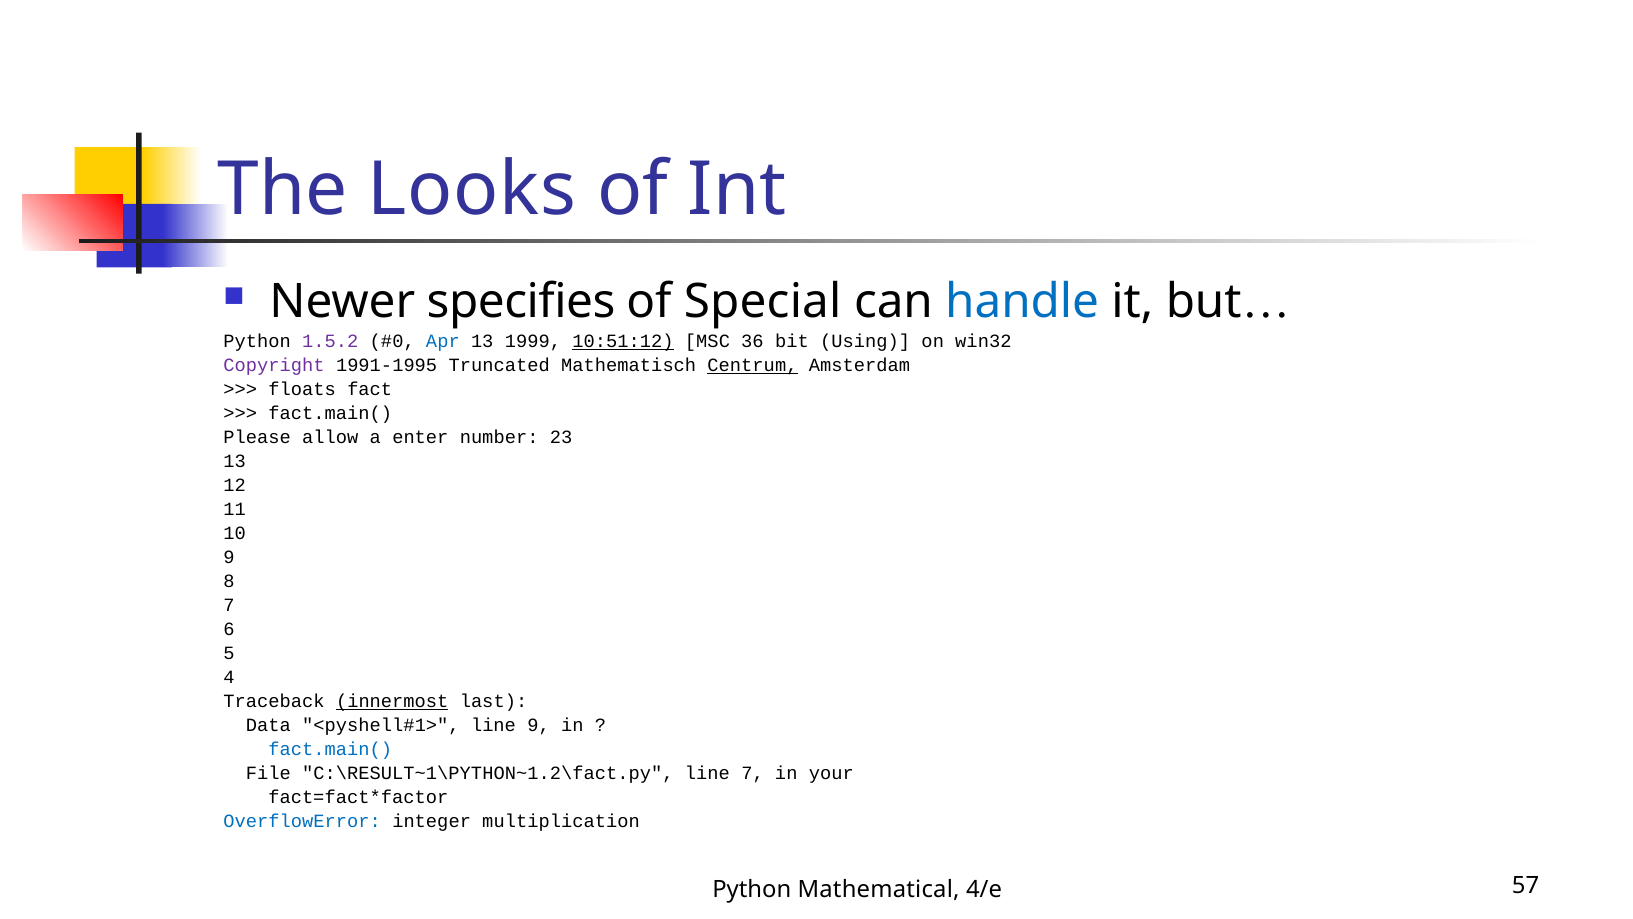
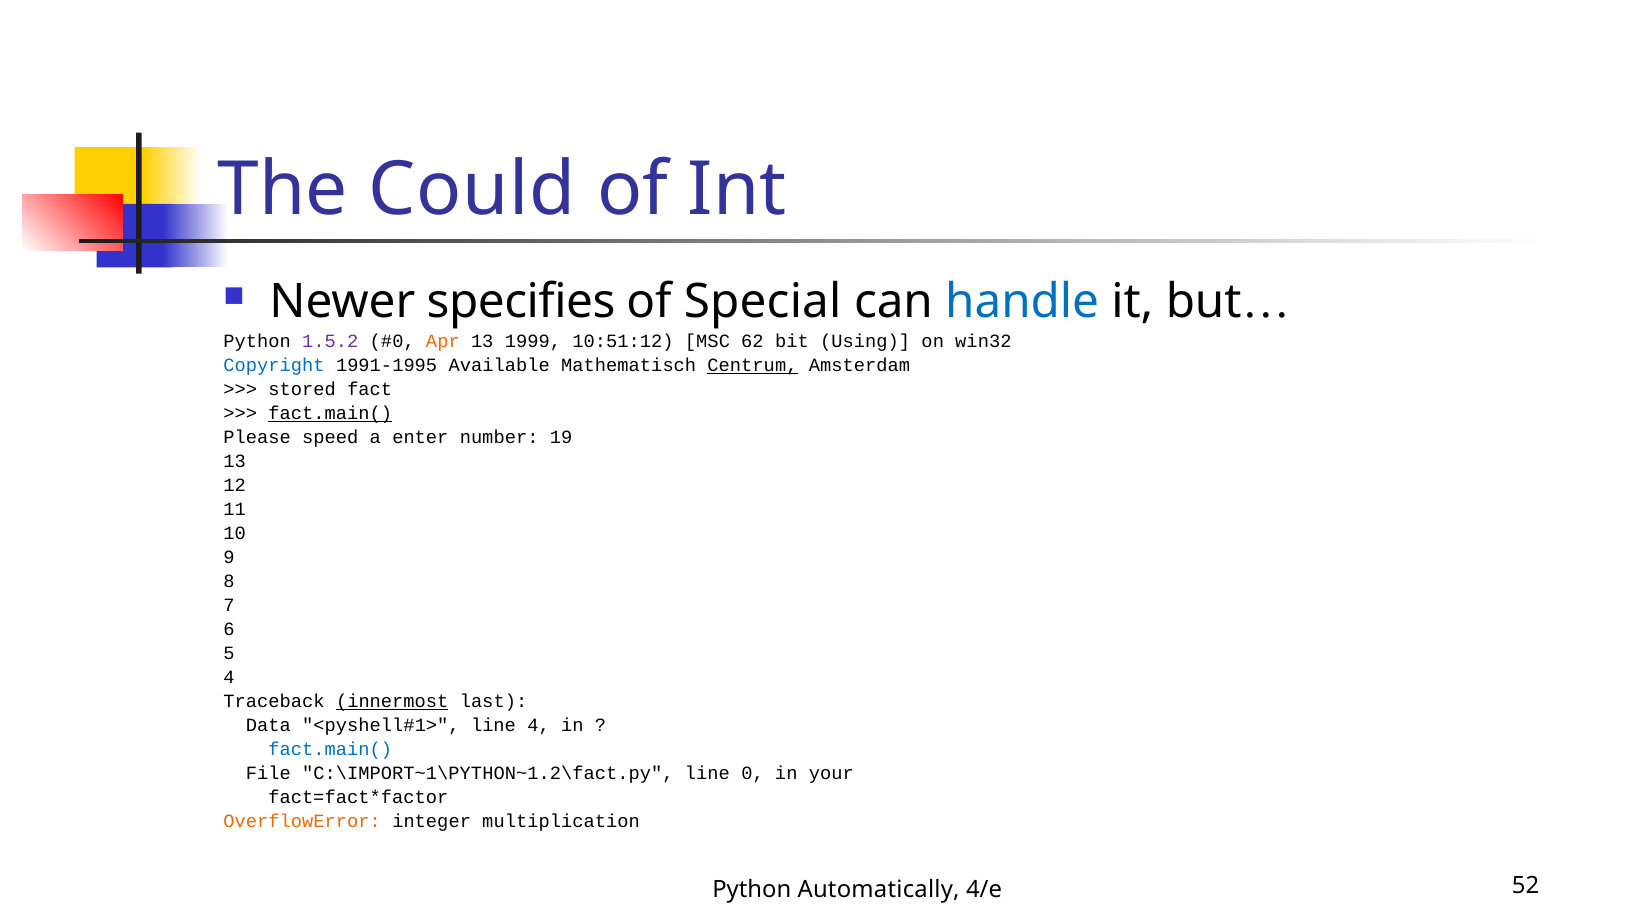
Looks: Looks -> Could (472, 190)
Apr colour: blue -> orange (443, 342)
10:51:12 underline: present -> none (623, 342)
36: 36 -> 62 (752, 342)
Copyright colour: purple -> blue (274, 366)
Truncated: Truncated -> Available (499, 366)
floats: floats -> stored (302, 390)
fact.main( underline: none -> present (330, 414)
allow: allow -> speed (330, 437)
23: 23 -> 19 (561, 437)
line 9: 9 -> 4 (539, 725)
C:\RESULT~1\PYTHON~1.2\fact.py: C:\RESULT~1\PYTHON~1.2\fact.py -> C:\IMPORT~1\PYTHON~1.2\fact.py (488, 773)
line 7: 7 -> 0 (753, 773)
OverflowError colour: blue -> orange (302, 821)
Mathematical: Mathematical -> Automatically (879, 890)
57: 57 -> 52 (1526, 886)
